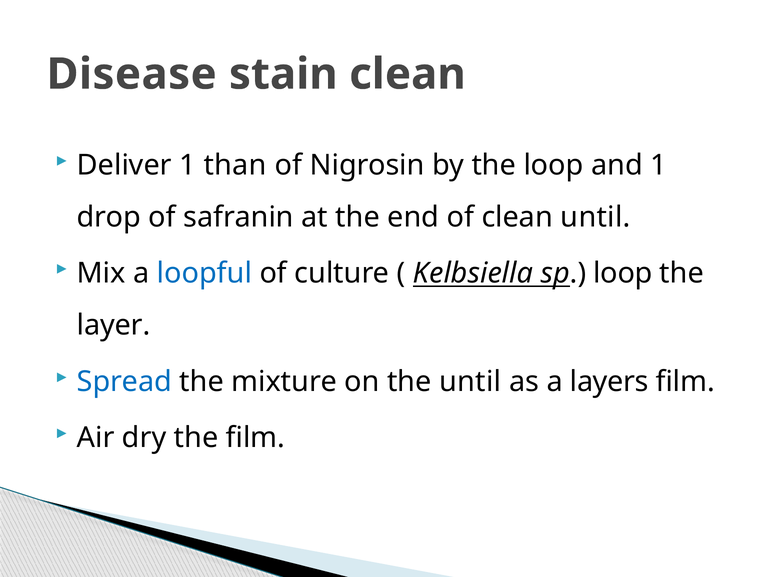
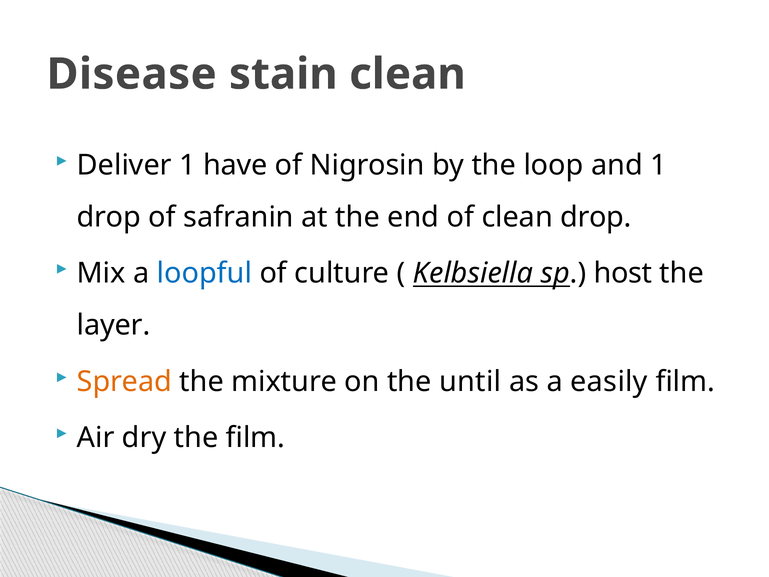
than: than -> have (235, 165)
clean until: until -> drop (596, 217)
sp loop: loop -> host (623, 273)
Spread colour: blue -> orange (124, 381)
layers: layers -> easily (609, 381)
